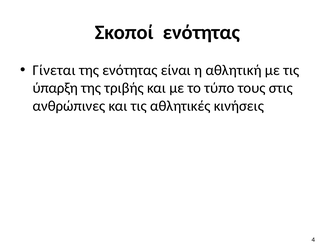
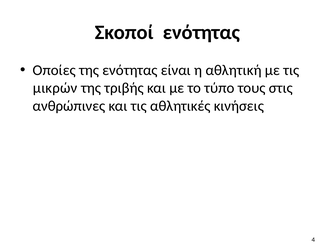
Γίνεται: Γίνεται -> Οποίες (54, 70)
ύπαρξη: ύπαρξη -> μικρών (55, 88)
